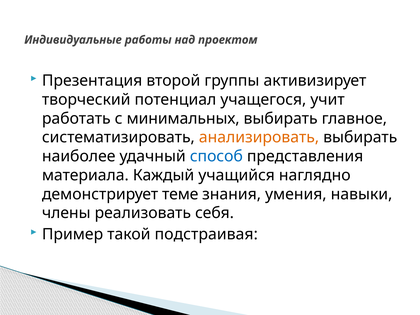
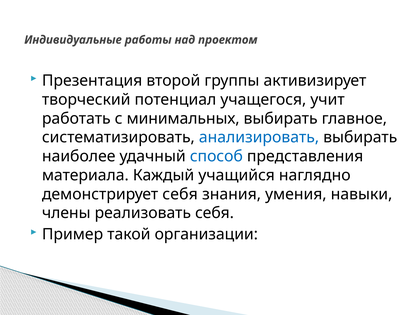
анализировать colour: orange -> blue (259, 137)
демонстрирует теме: теме -> себя (180, 194)
подстраивая: подстраивая -> организации (206, 234)
